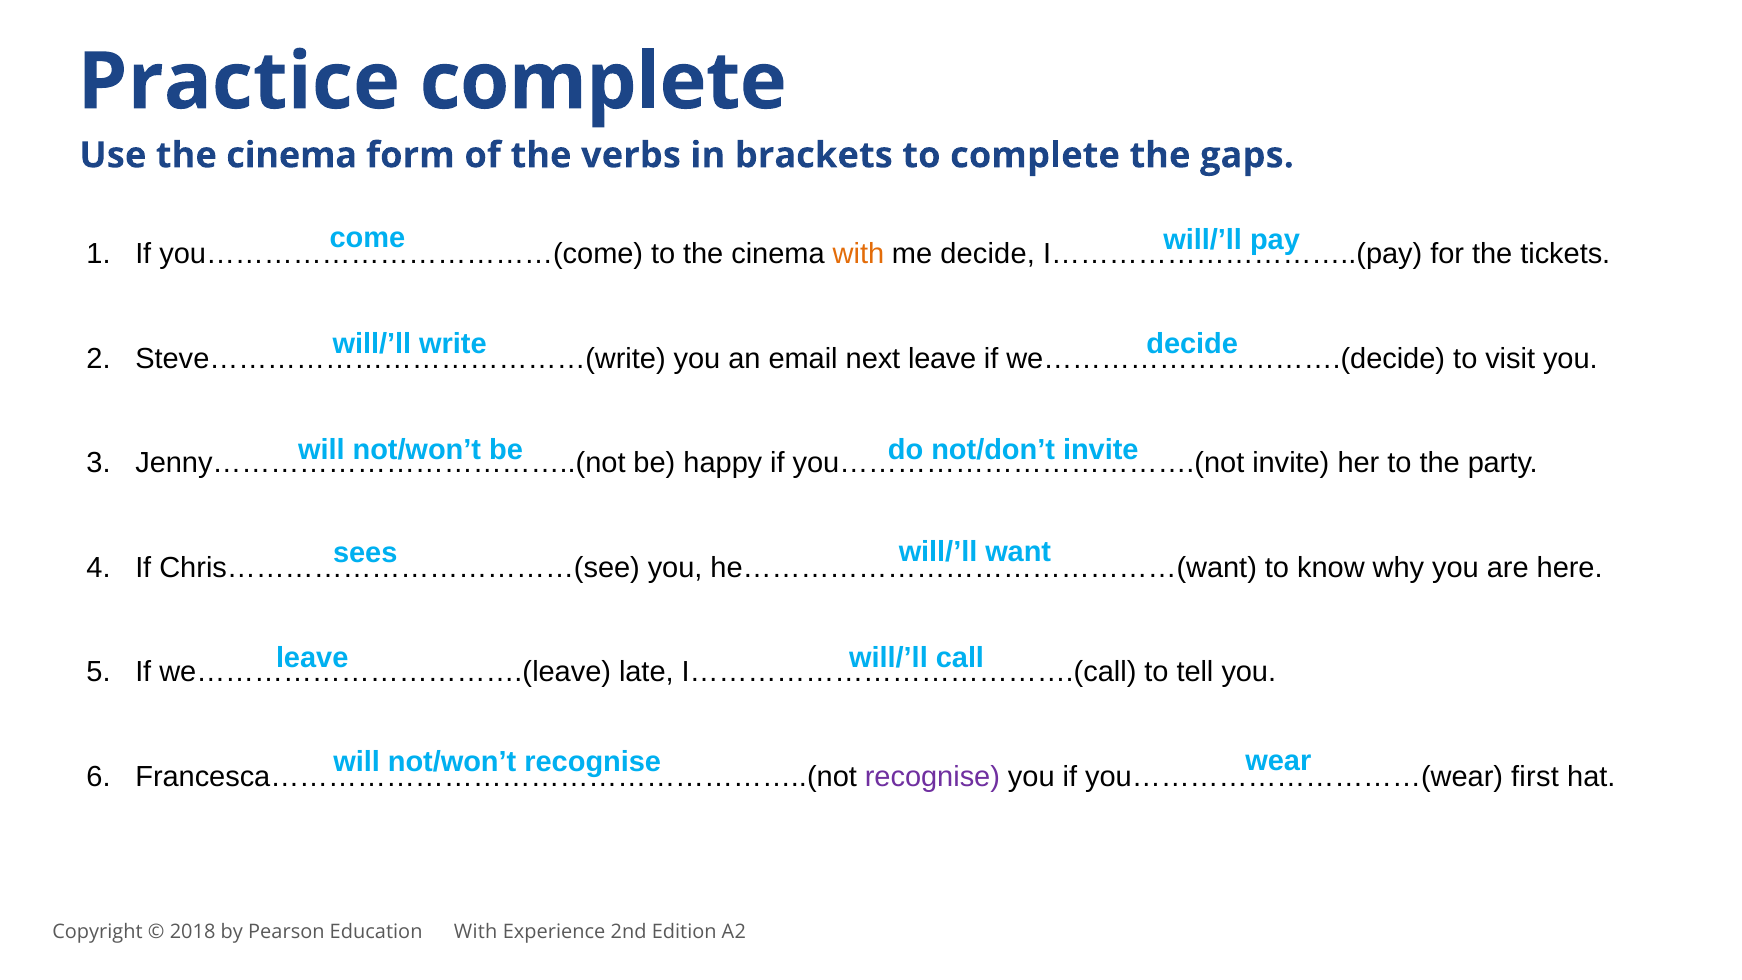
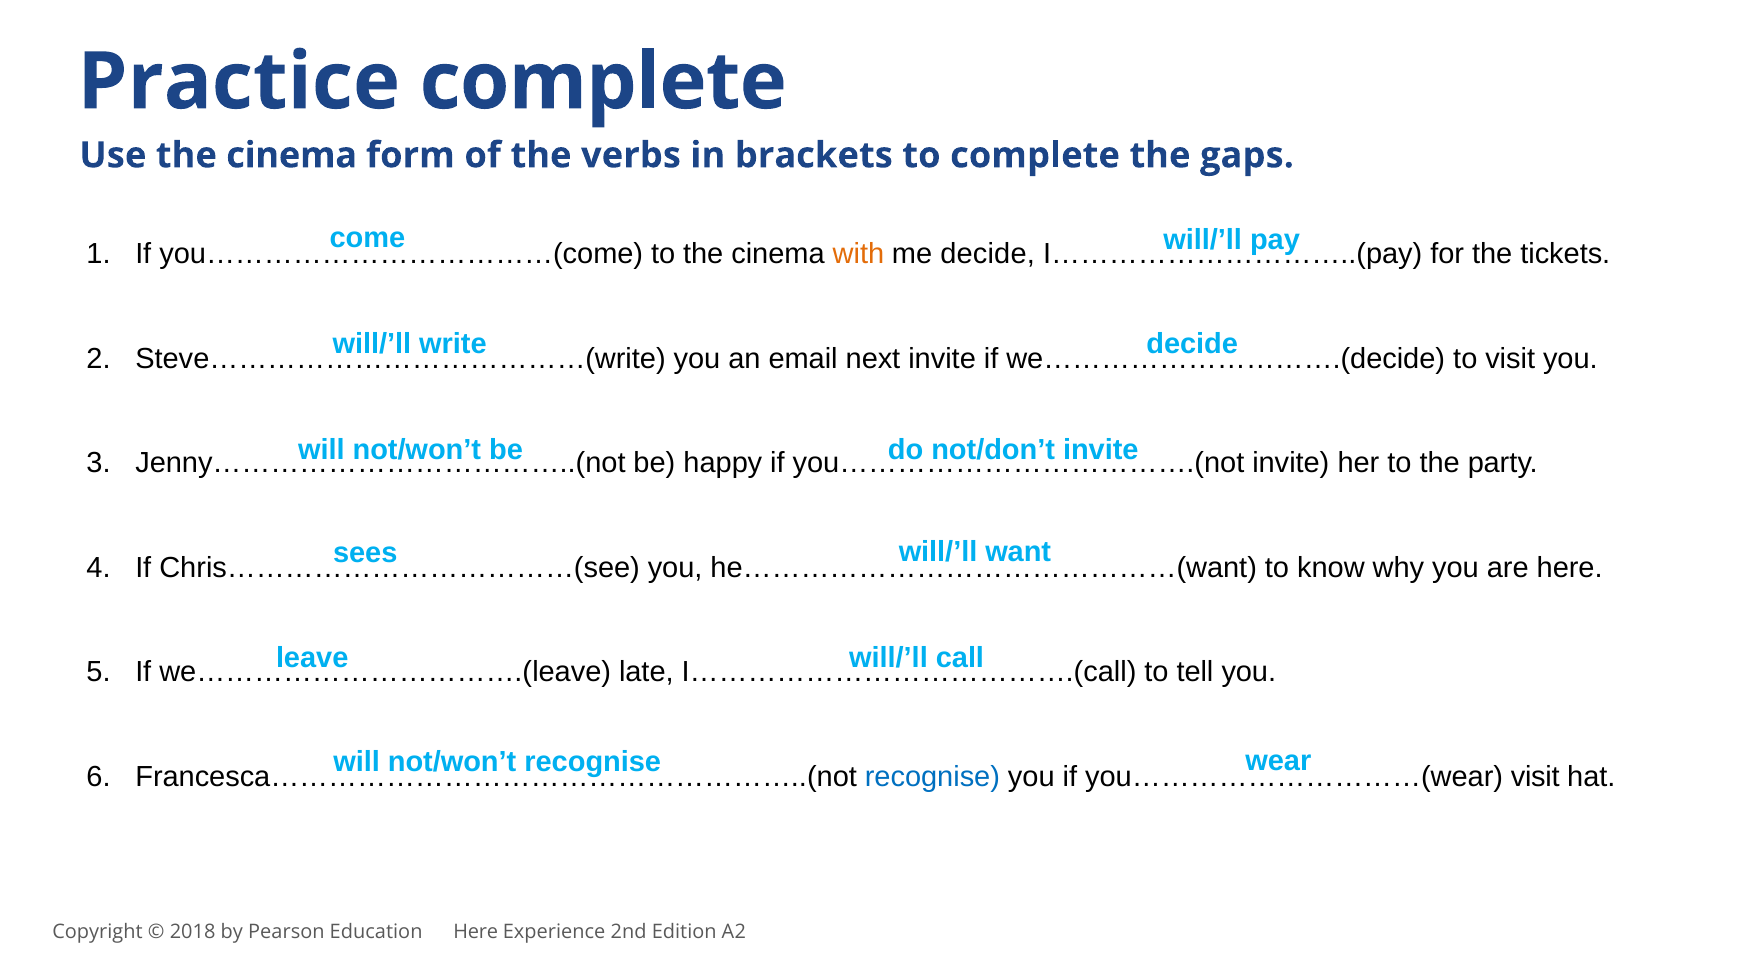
next leave: leave -> invite (942, 359)
recognise colour: purple -> blue (932, 777)
first: first -> visit (1535, 777)
Education With: With -> Here (476, 932)
